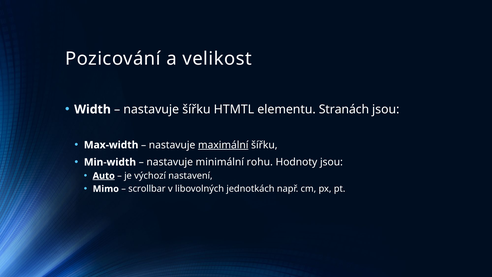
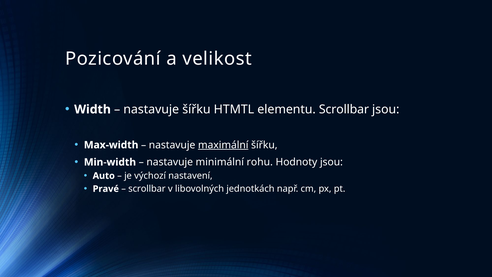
elementu Stranách: Stranách -> Scrollbar (344, 109)
Auto underline: present -> none (104, 176)
Mimo: Mimo -> Pravé (106, 189)
